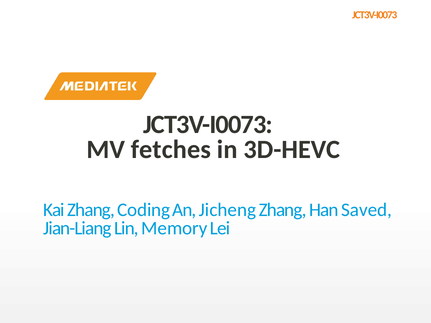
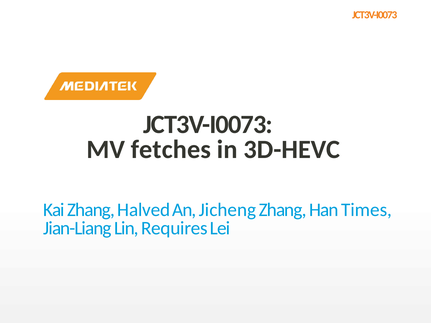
Coding: Coding -> Halved (144, 210)
Saved: Saved -> Times (367, 210)
Memory: Memory -> Requires (174, 228)
